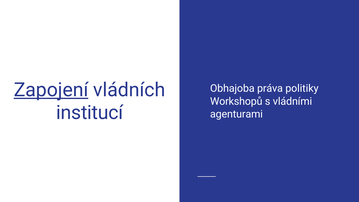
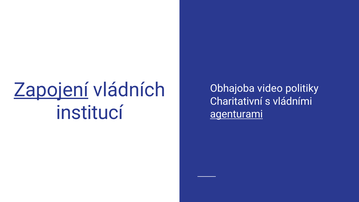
práva: práva -> video (270, 89)
Workshopů: Workshopů -> Charitativní (236, 101)
agenturami underline: none -> present (236, 114)
